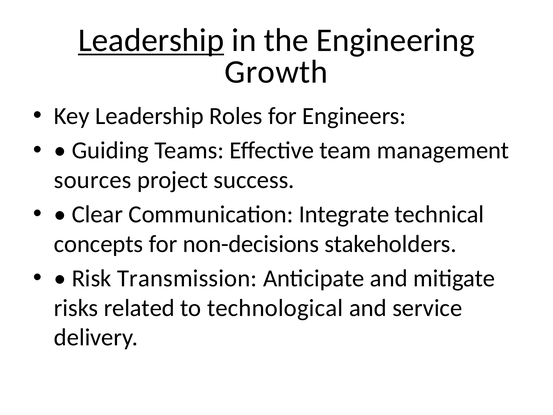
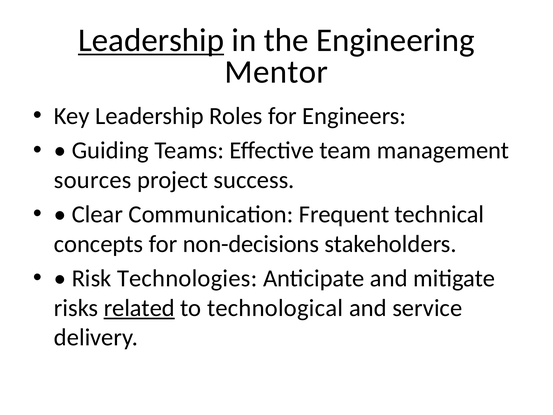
Growth: Growth -> Mentor (276, 72)
Integrate: Integrate -> Frequent (344, 214)
Transmission: Transmission -> Technologies (187, 278)
related underline: none -> present (139, 308)
